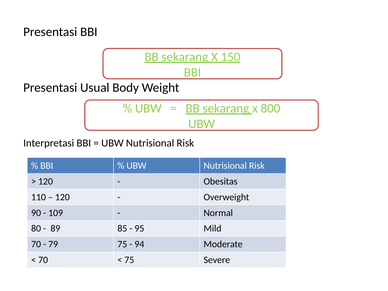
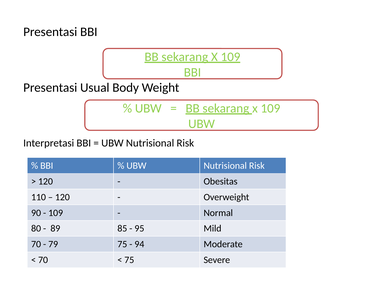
150: 150 -> 109 (231, 57)
800: 800 -> 109 (270, 108)
